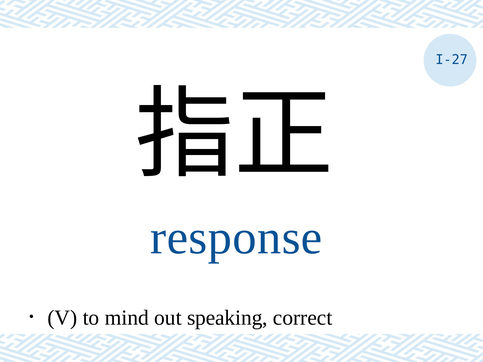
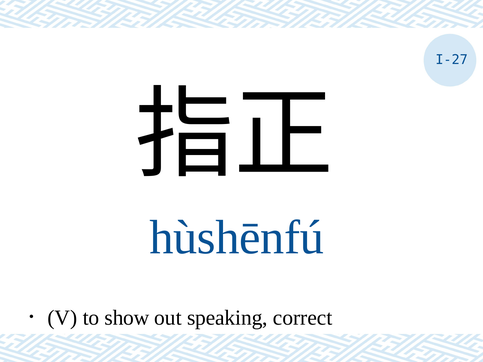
response: response -> hùshēnfú (237, 238)
mind: mind -> show (127, 318)
